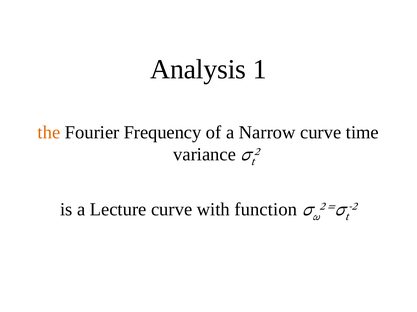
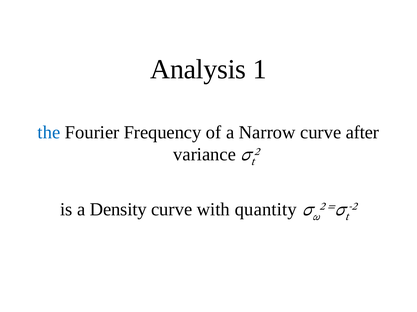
the colour: orange -> blue (49, 133)
time: time -> after (362, 133)
Lecture: Lecture -> Density (118, 210)
function: function -> quantity (266, 210)
